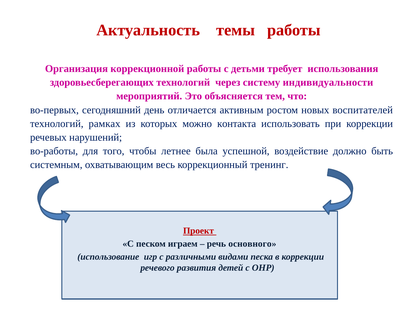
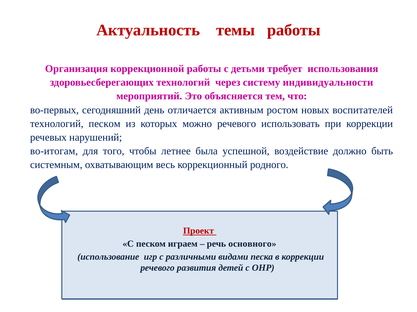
технологий рамках: рамках -> песком (105, 124)
можно контакта: контакта -> речевого (237, 124)
во-работы: во-работы -> во-итогам (54, 151)
тренинг: тренинг -> родного (269, 165)
